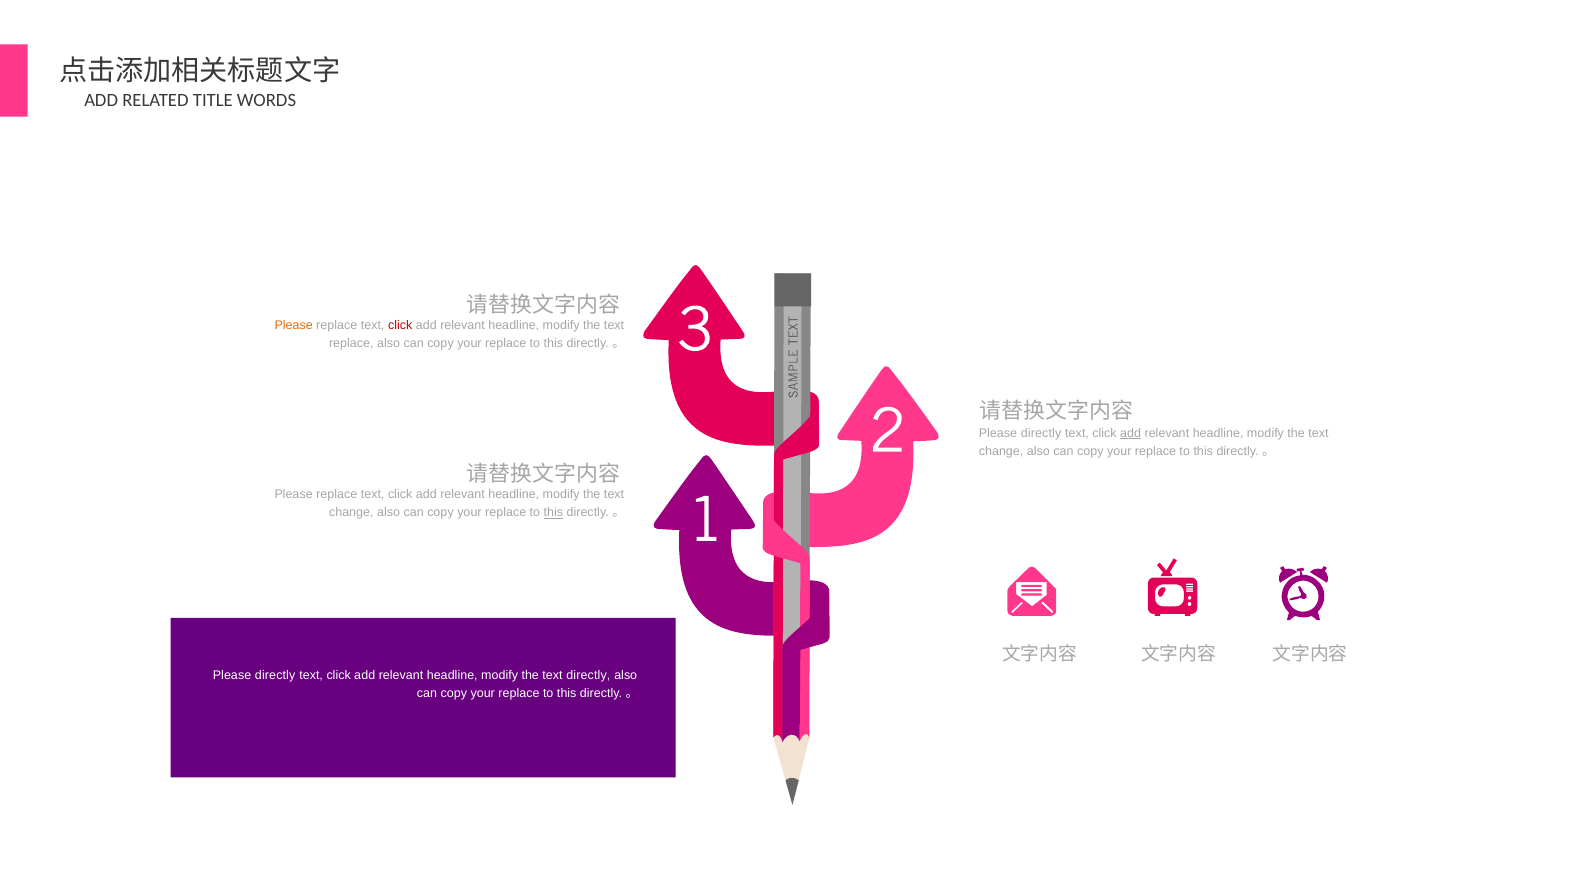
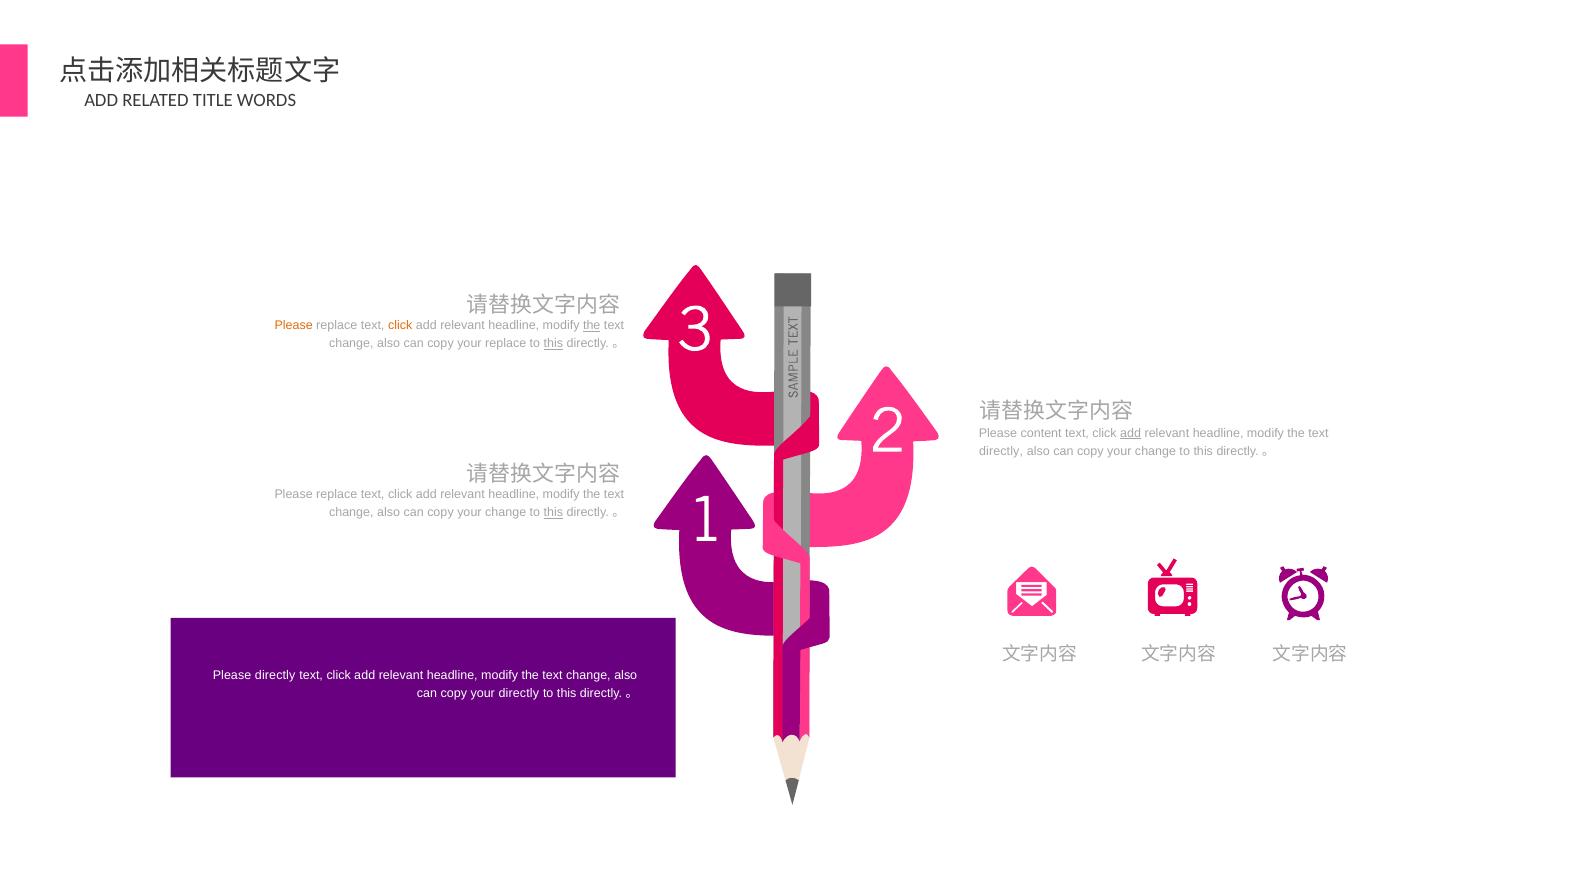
click colour: red -> orange (400, 326)
the underline: none -> present (592, 326)
replace: replace -> change (351, 344)
this underline: none -> present (553, 344)
directly: directly -> content (1041, 433)
change: change -> directly (1001, 451)
replace: replace -> change (1156, 451)
replace: replace -> change (506, 513)
directly: directly -> change (588, 675)
replace: replace -> directly (519, 693)
